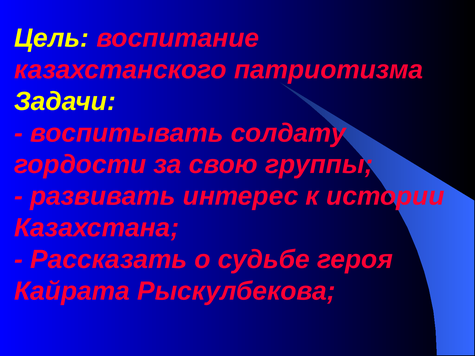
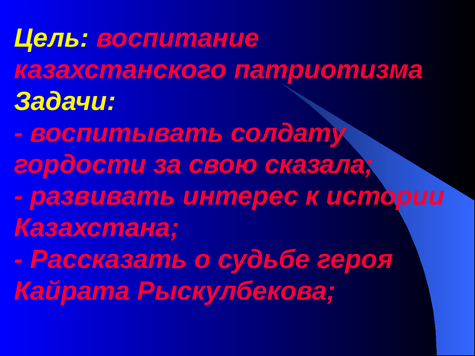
группы: группы -> сказала (319, 165)
